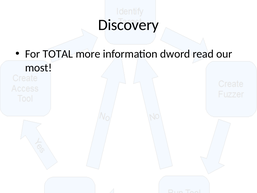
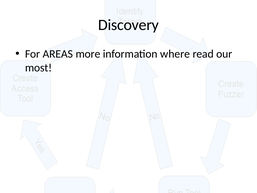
TOTAL: TOTAL -> AREAS (58, 54)
dword: dword -> where (175, 54)
